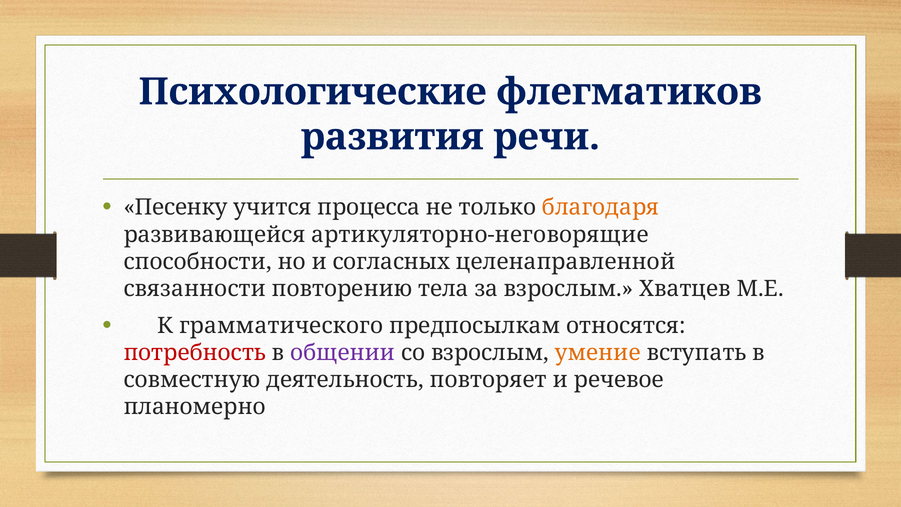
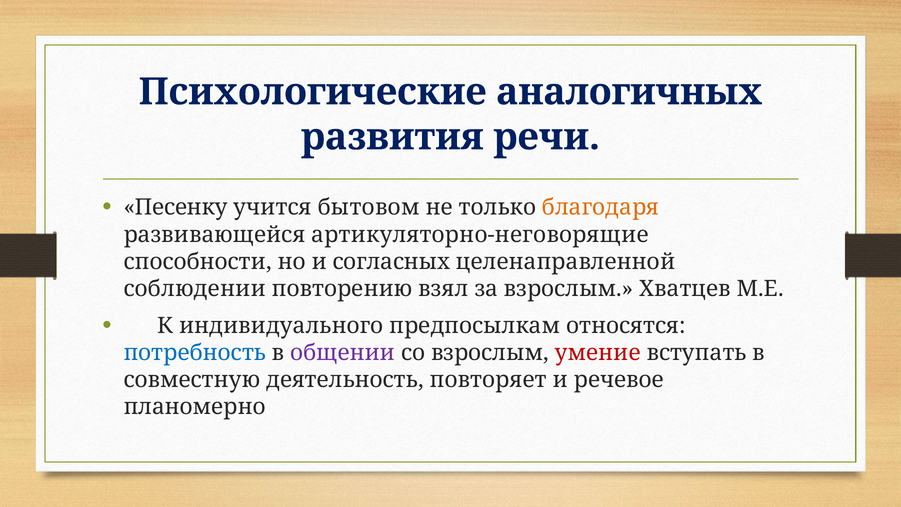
флегматиков: флегматиков -> аналогичных (629, 92)
процесса: процесса -> бытовом (369, 207)
связанности: связанности -> соблюдении (195, 289)
тела: тела -> взял (443, 289)
грамматического: грамматического -> индивидуального (281, 326)
потребность colour: red -> blue (195, 353)
умение colour: orange -> red (598, 353)
